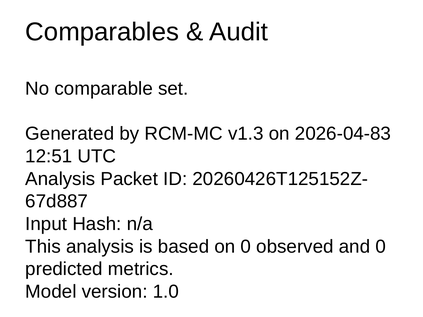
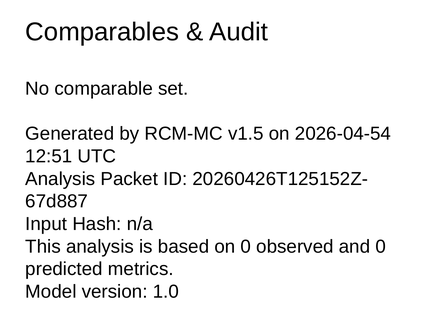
v1.3: v1.3 -> v1.5 (246, 134)
2026-04-83: 2026-04-83 -> 2026-04-54 (343, 134)
